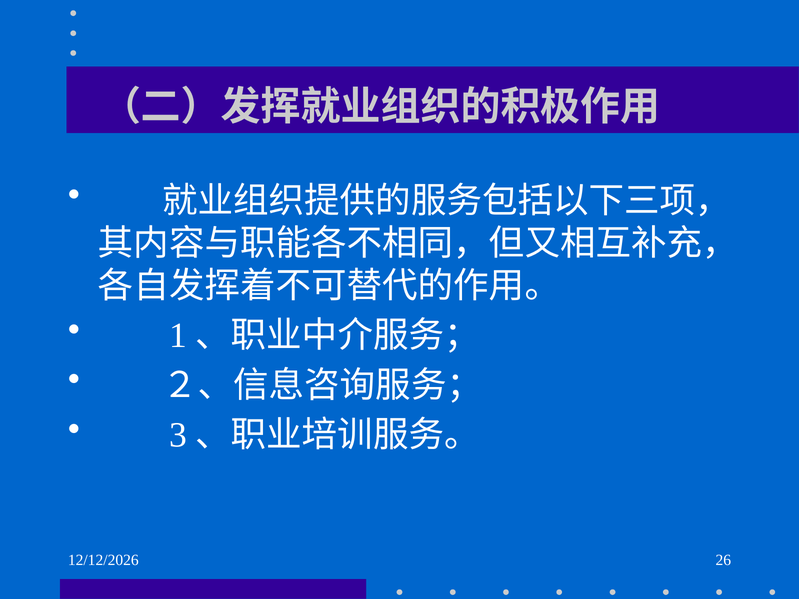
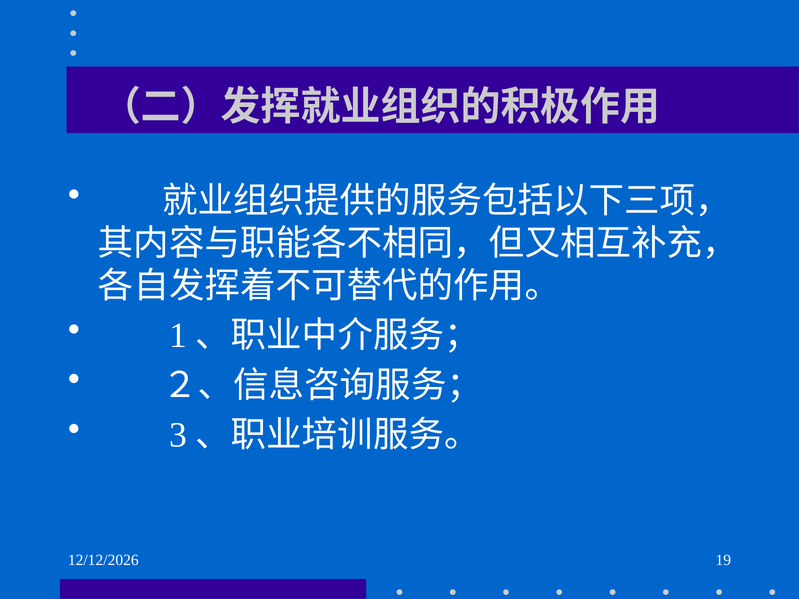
26: 26 -> 19 (723, 560)
